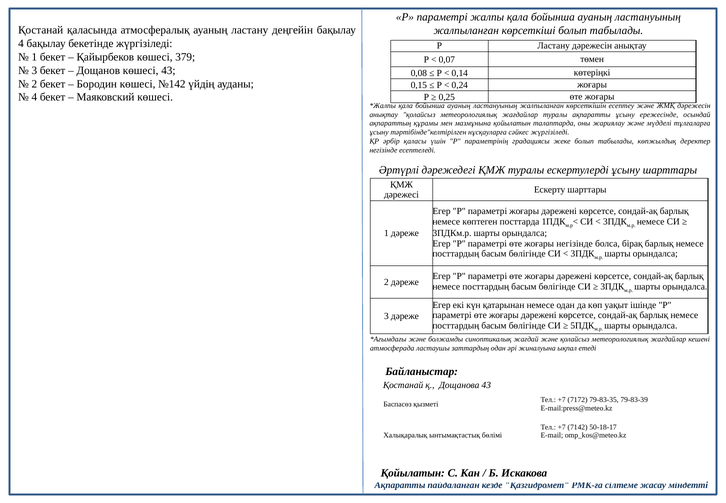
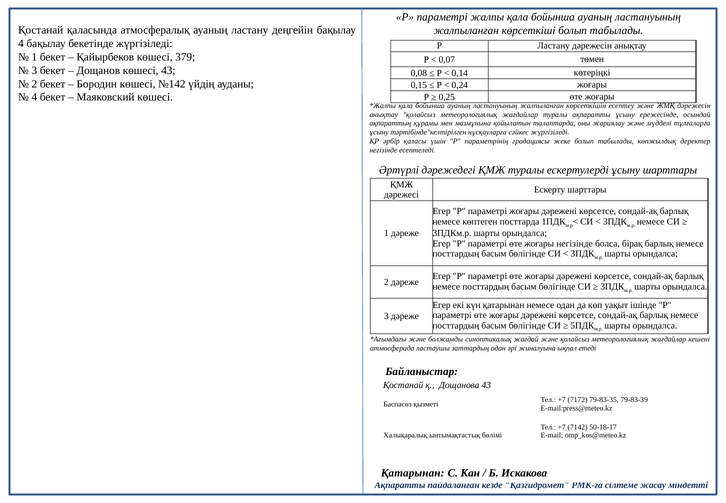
Қойылатын: Қойылатын -> Қатарынан (413, 473)
